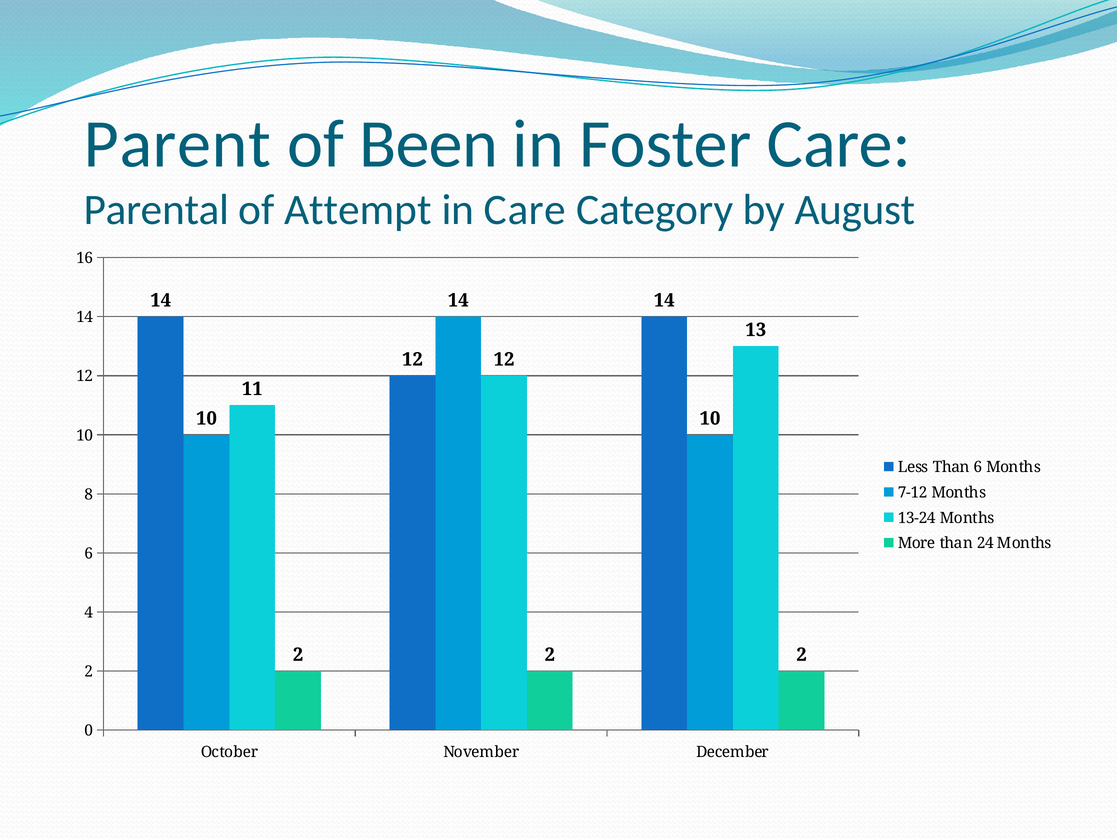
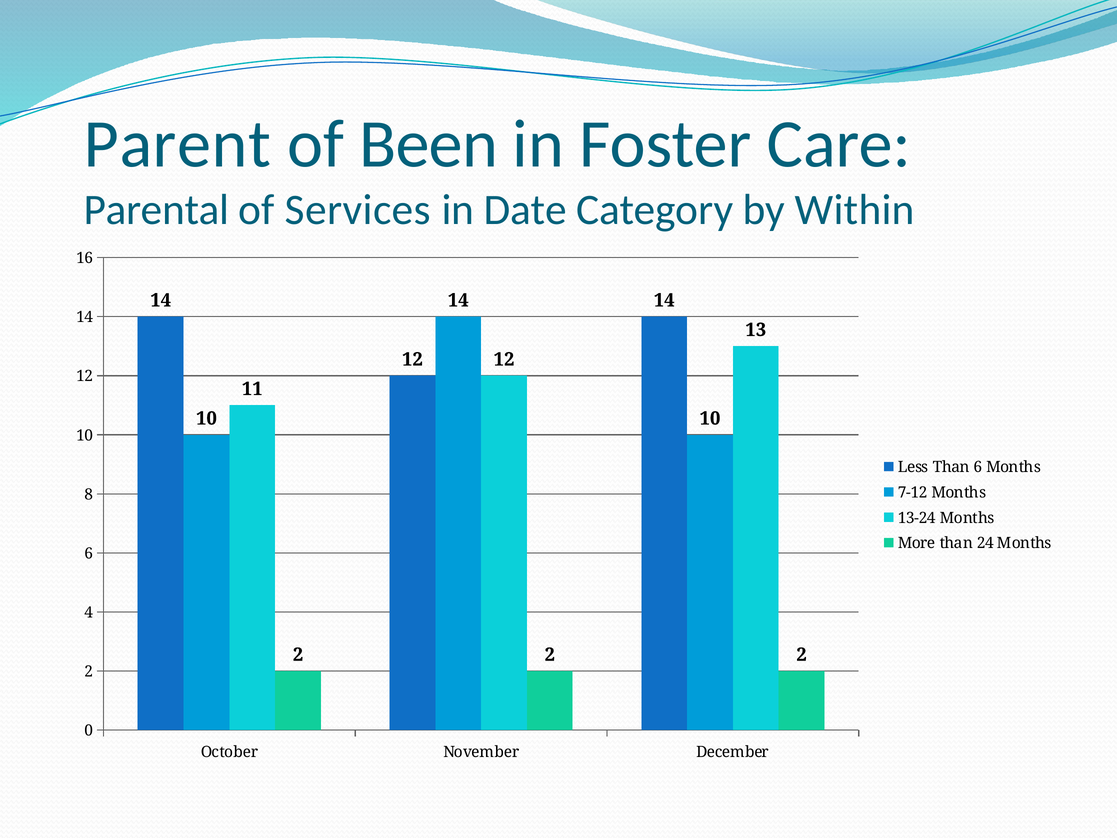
Attempt: Attempt -> Services (358, 210)
in Care: Care -> Date (525, 210)
August: August -> Within (855, 210)
